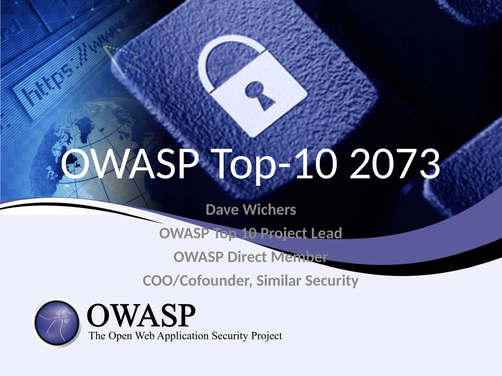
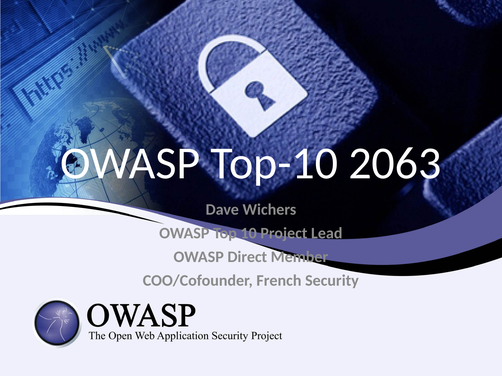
2073: 2073 -> 2063 (395, 164)
Similar: Similar -> French (279, 281)
